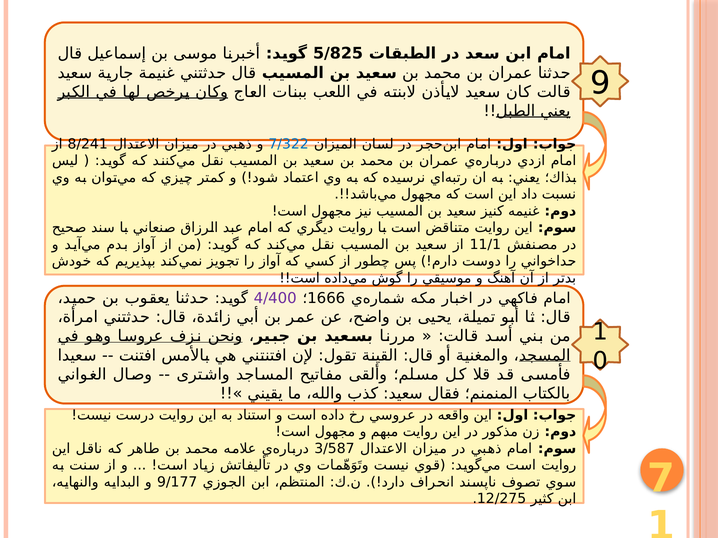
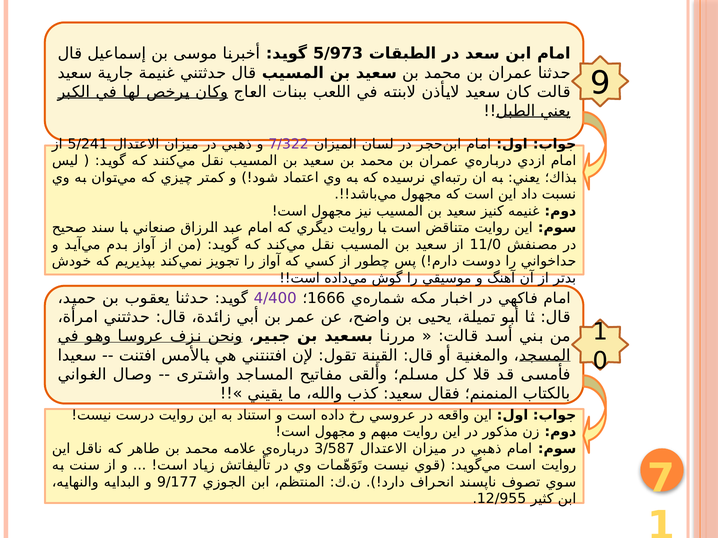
5/825: 5/825 -> 5/973 (338, 54)
8/241: 8/241 -> 5/241 (88, 144)
7/322 colour: blue -> purple (289, 144)
11/1: 11/1 -> 11/0 (485, 245)
12/275: 12/275 -> 12/955 (502, 499)
